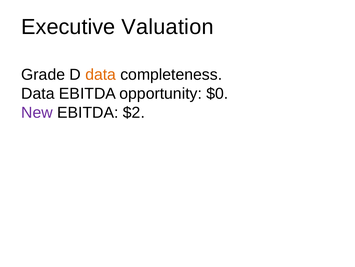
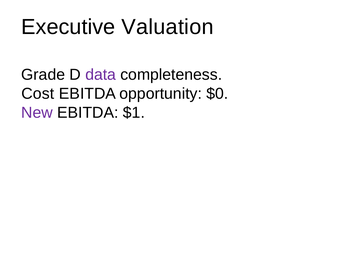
data colour: orange -> purple (101, 74)
Data: Data -> Cost (38, 93)
$2: $2 -> $1 (134, 112)
